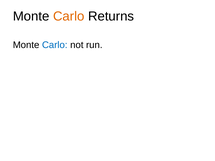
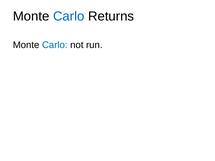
Carlo colour: orange -> blue (69, 16)
